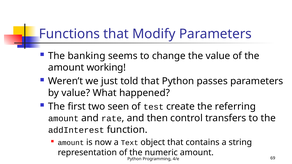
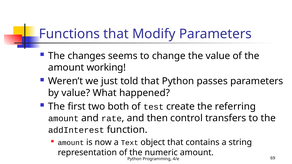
banking: banking -> changes (87, 56)
seen: seen -> both (118, 107)
